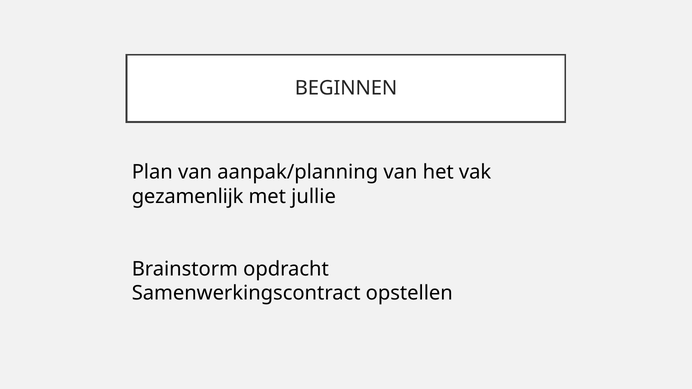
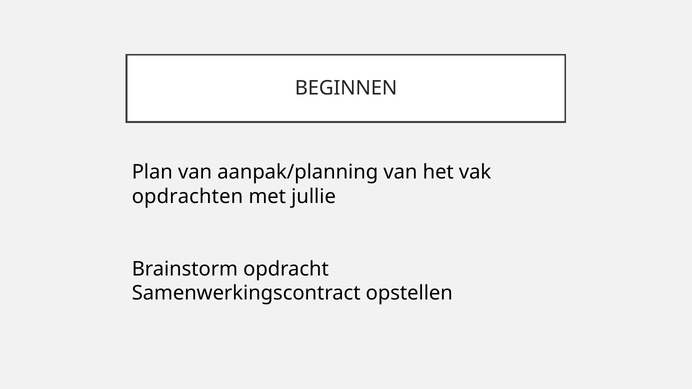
gezamenlijk: gezamenlijk -> opdrachten (187, 197)
